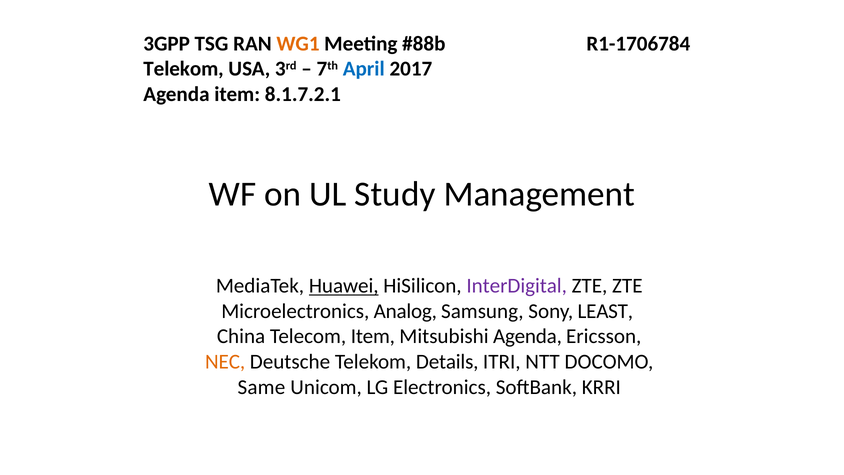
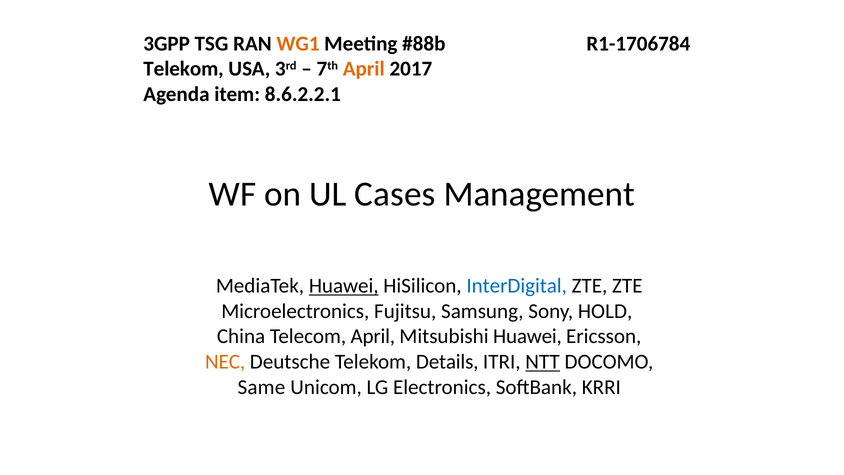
April colour: blue -> orange (364, 69)
8.1.7.2.1: 8.1.7.2.1 -> 8.6.2.2.1 (303, 94)
Study: Study -> Cases (395, 194)
InterDigital colour: purple -> blue (517, 286)
Analog: Analog -> Fujitsu (405, 311)
LEAST: LEAST -> HOLD (605, 311)
Telecom Item: Item -> April (373, 336)
Mitsubishi Agenda: Agenda -> Huawei (527, 336)
NTT underline: none -> present (543, 362)
